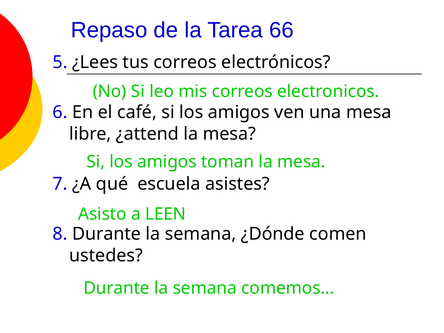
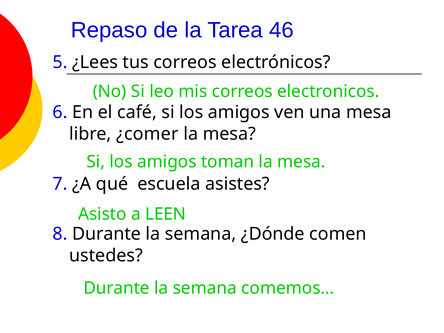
66: 66 -> 46 (281, 30)
¿attend: ¿attend -> ¿comer (147, 134)
